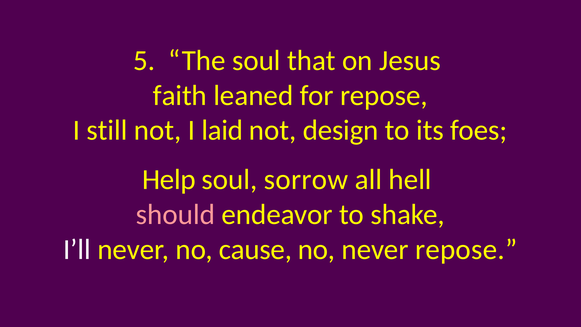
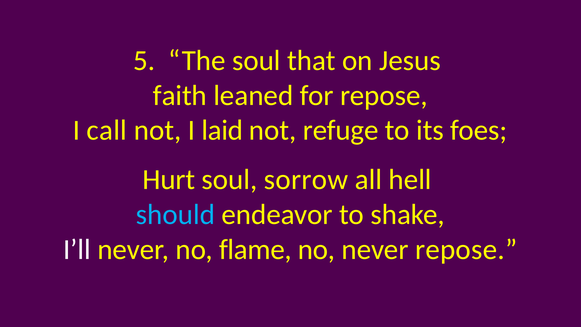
still: still -> call (107, 130)
design: design -> refuge (341, 130)
Help: Help -> Hurt (169, 180)
should colour: pink -> light blue (175, 214)
cause: cause -> flame (255, 249)
